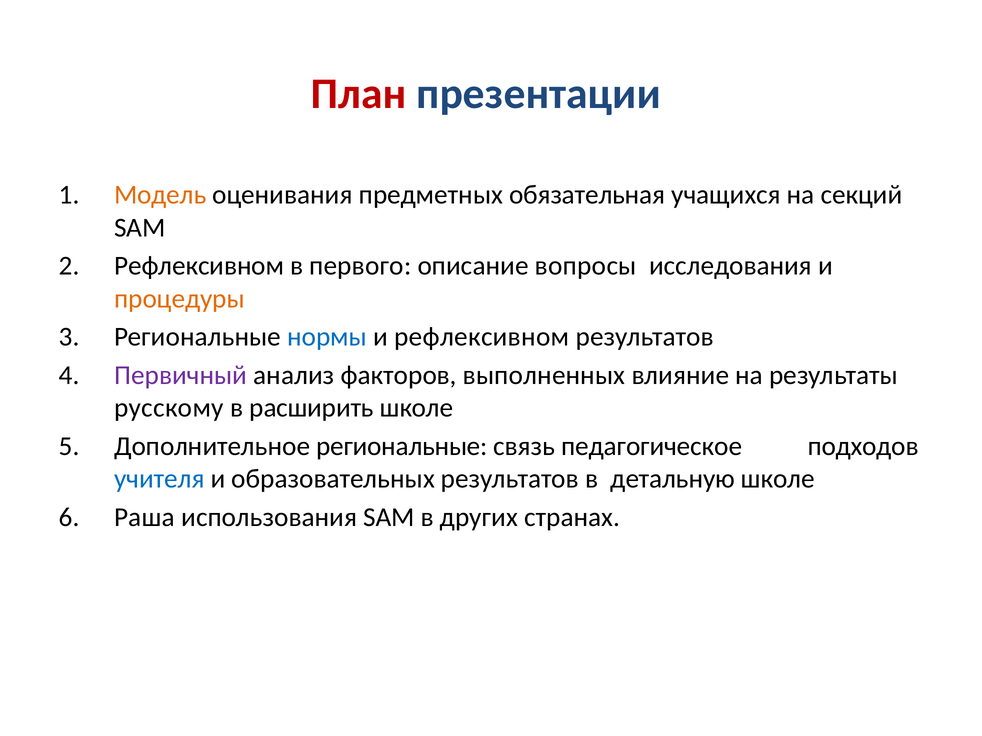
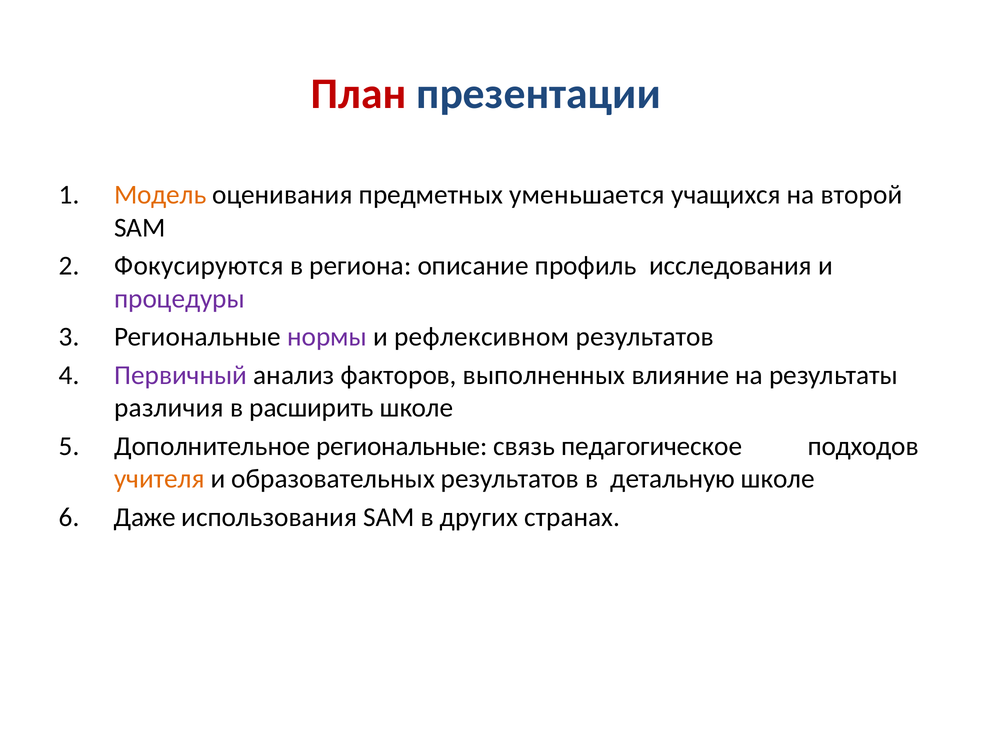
обязательная: обязательная -> уменьшается (587, 195)
секций: секций -> второй (861, 195)
Рефлексивном: Рефлексивном -> Фокусируются (199, 266)
первого: первого -> региона (360, 266)
вопросы: вопросы -> профиль (586, 266)
процедуры colour: orange -> purple (180, 299)
нормы colour: blue -> purple (327, 337)
русскому: русскому -> различия (169, 408)
учителя colour: blue -> orange (159, 479)
Раша: Раша -> Даже (145, 517)
